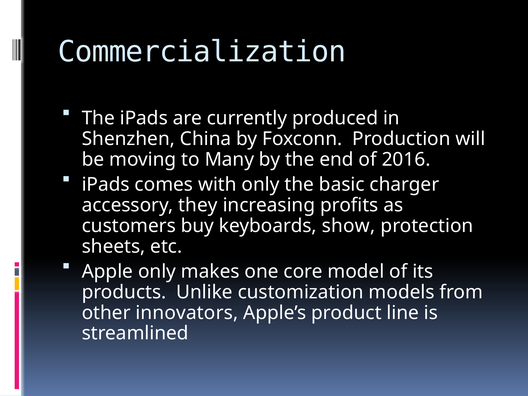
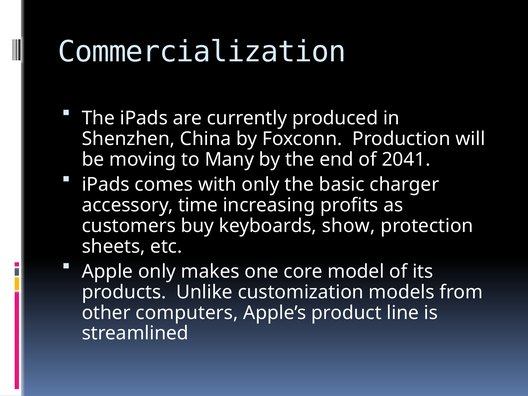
2016: 2016 -> 2041 (406, 160)
they: they -> time (198, 205)
innovators: innovators -> computers (187, 313)
